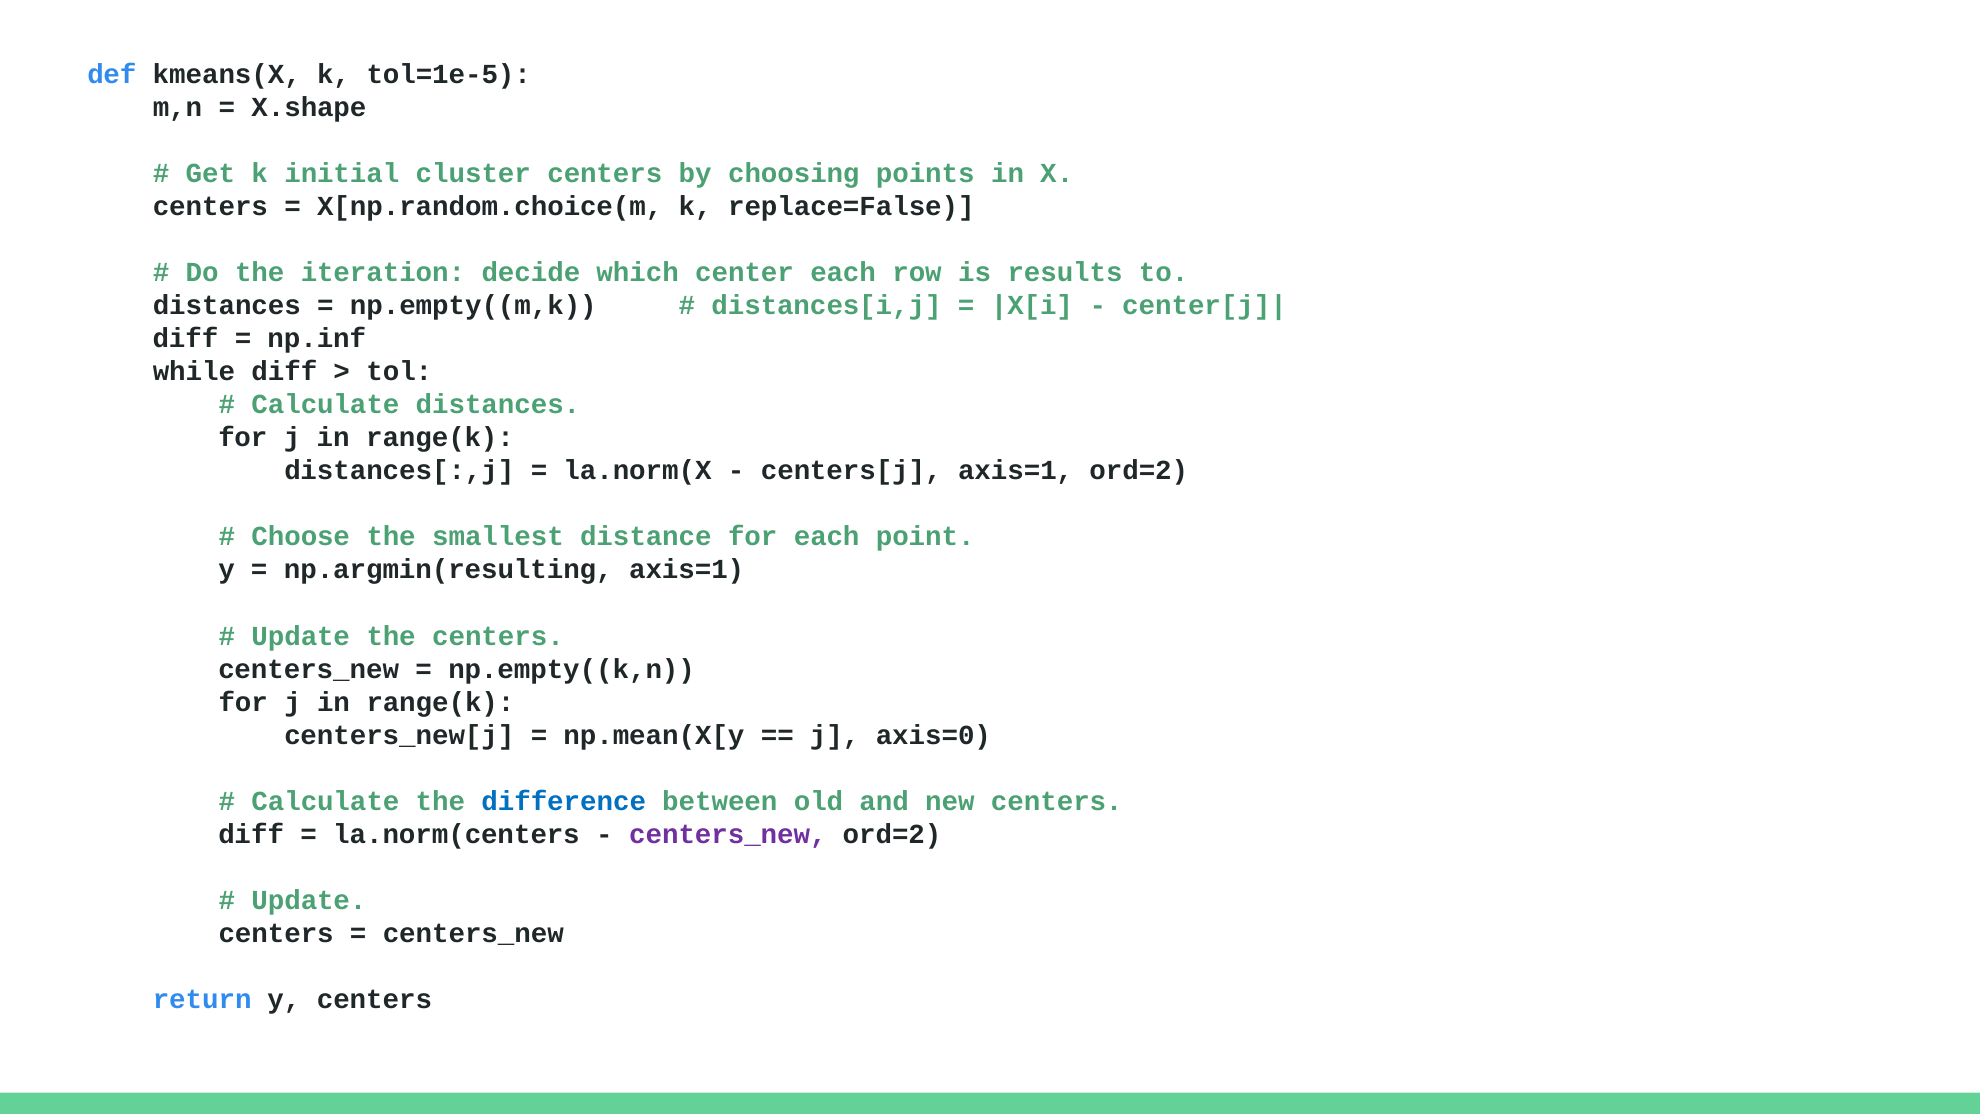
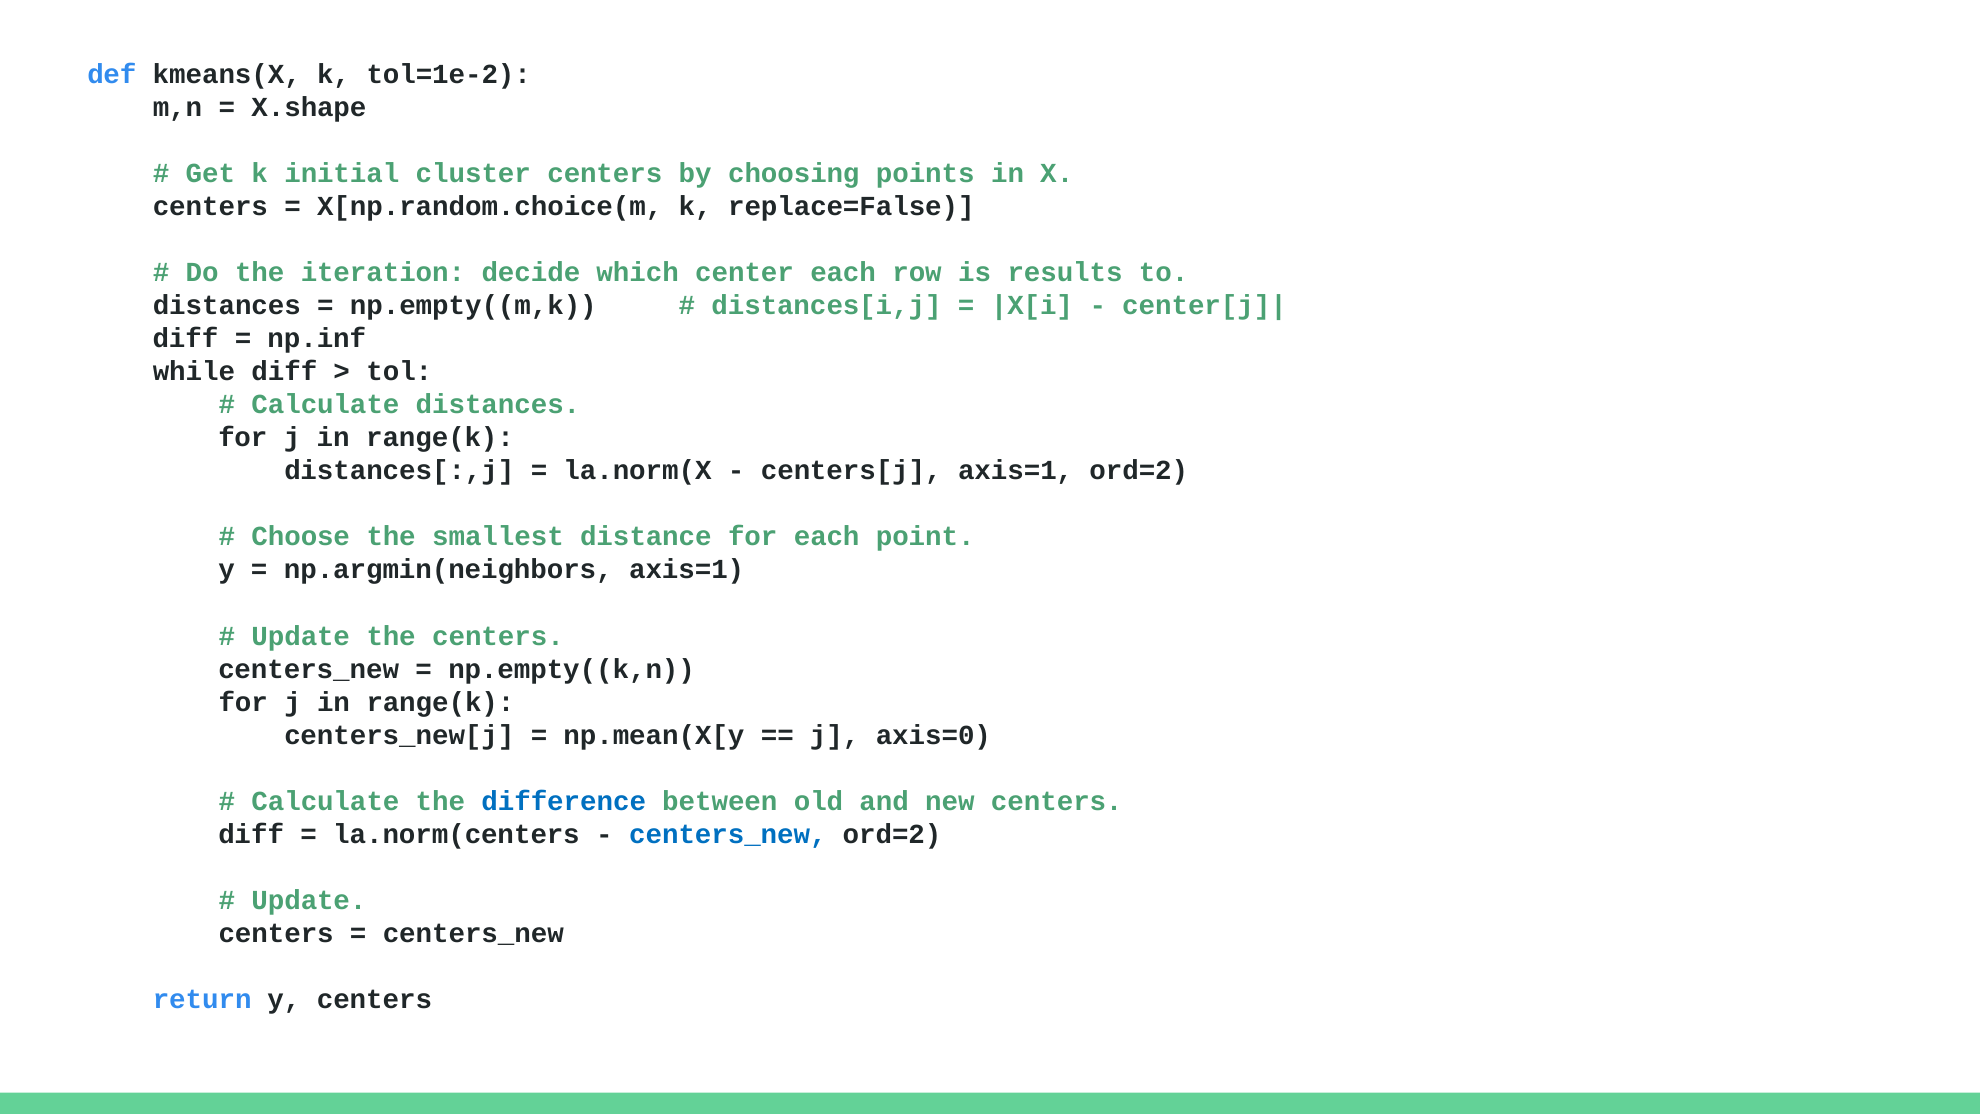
tol=1e-5: tol=1e-5 -> tol=1e-2 (449, 74)
np.argmin(resulting: np.argmin(resulting -> np.argmin(neighbors (448, 570)
centers_new colour: purple -> blue (728, 834)
